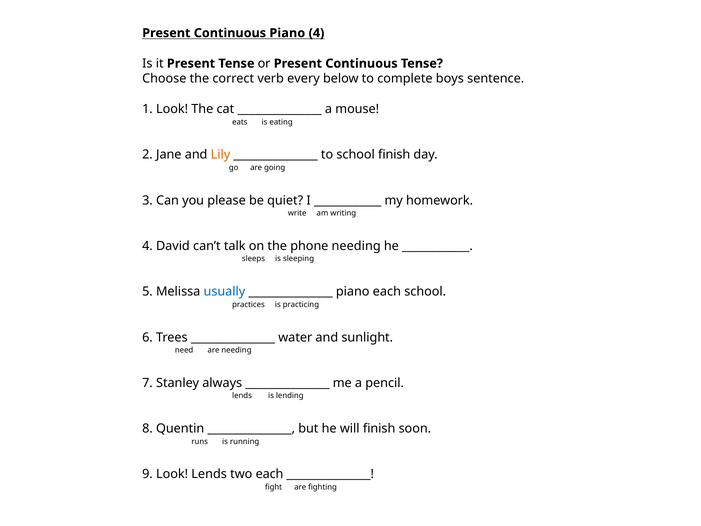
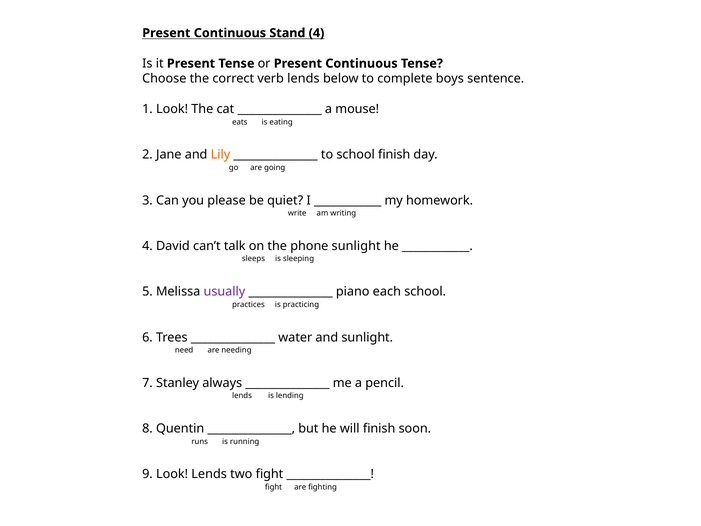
Continuous Piano: Piano -> Stand (287, 33)
verb every: every -> lends (303, 79)
phone needing: needing -> sunlight (356, 246)
usually colour: blue -> purple (224, 292)
two each: each -> fight (270, 474)
